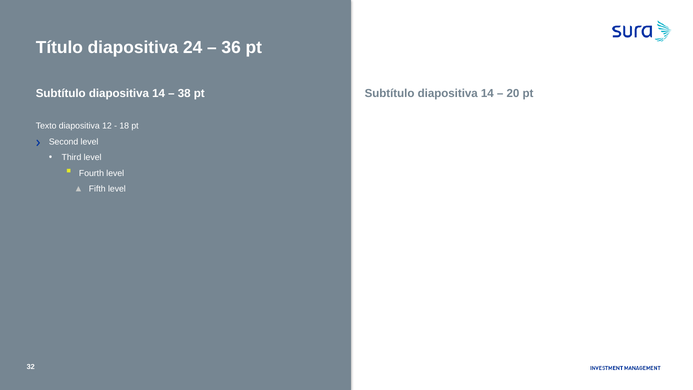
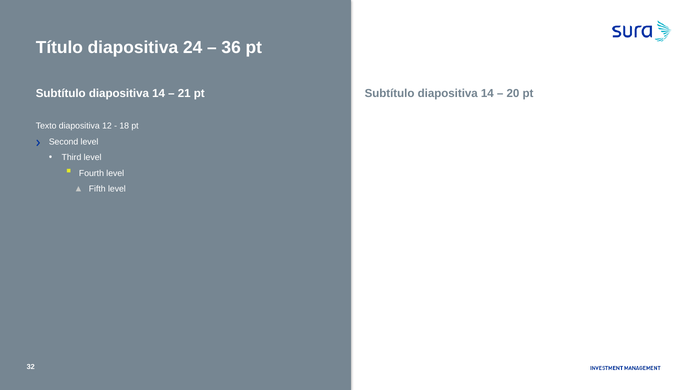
38: 38 -> 21 (184, 94)
